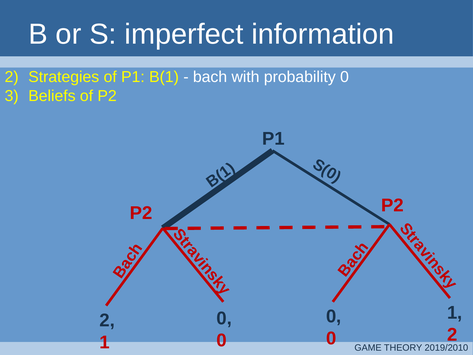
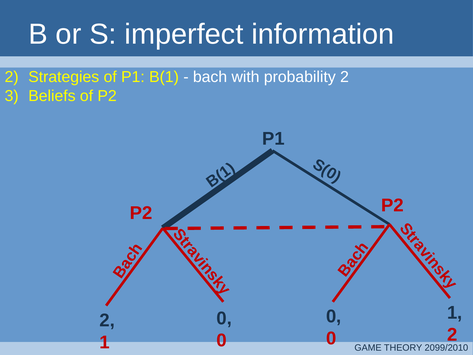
probability 0: 0 -> 2 (344, 77)
2019/2010: 2019/2010 -> 2099/2010 (446, 348)
